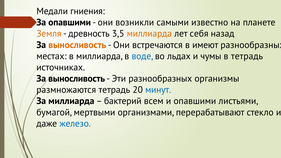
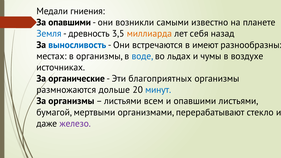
Земля colour: orange -> blue (49, 34)
выносливость colour: orange -> blue (77, 45)
в миллиарда: миллиарда -> организмы (99, 56)
в тетрадь: тетрадь -> воздухе (247, 56)
выносливость: выносливость -> органические (77, 79)
Эти разнообразных: разнообразных -> благоприятных (160, 79)
размножаются тетрадь: тетрадь -> дольше (114, 90)
За миллиарда: миллиарда -> организмы (71, 101)
бактерий: бактерий -> листьями (123, 101)
железо colour: blue -> purple (75, 124)
